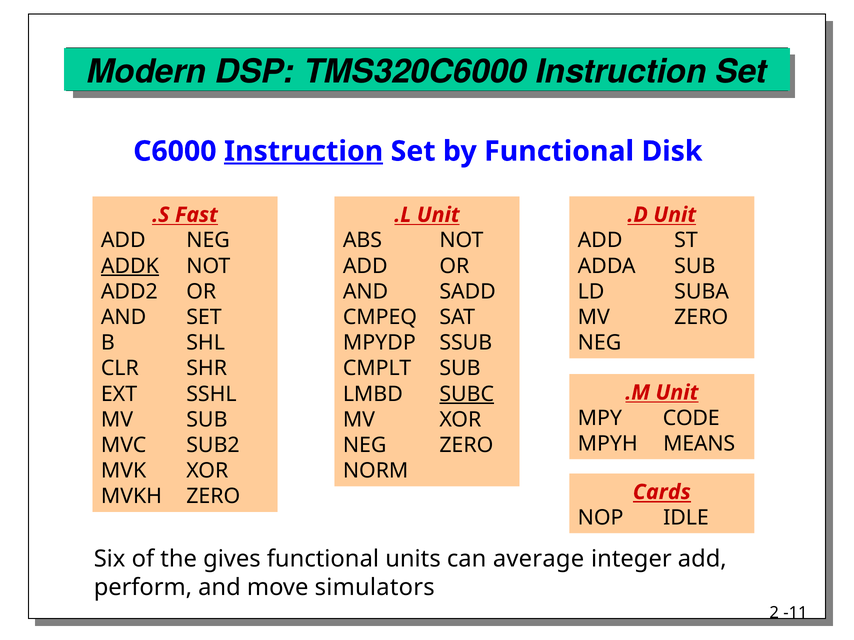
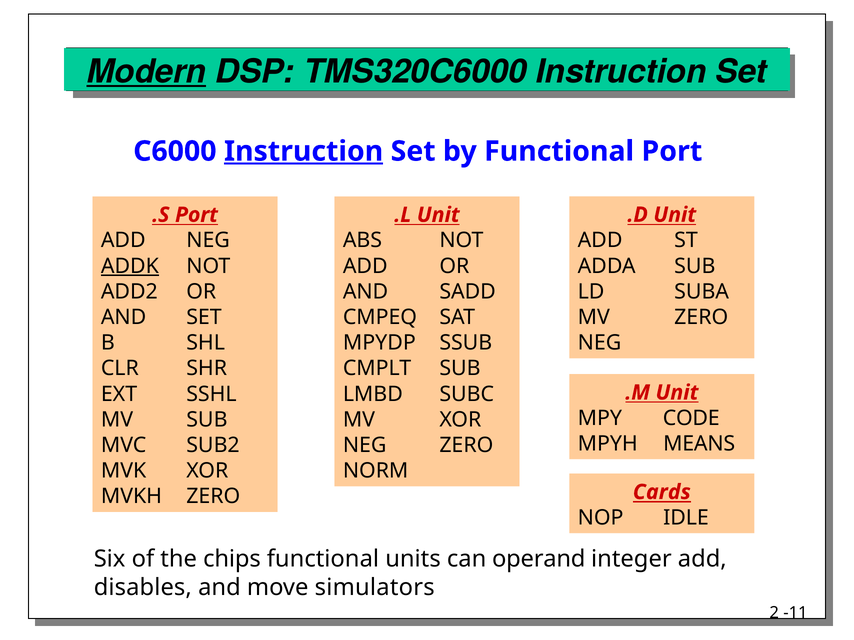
Modern underline: none -> present (146, 72)
Functional Disk: Disk -> Port (672, 151)
.S Fast: Fast -> Port (196, 215)
SUBC underline: present -> none (467, 394)
gives: gives -> chips (232, 560)
average: average -> operand (539, 560)
perform: perform -> disables (143, 588)
